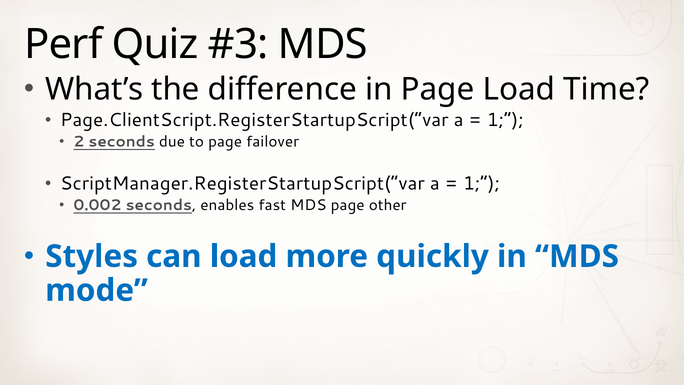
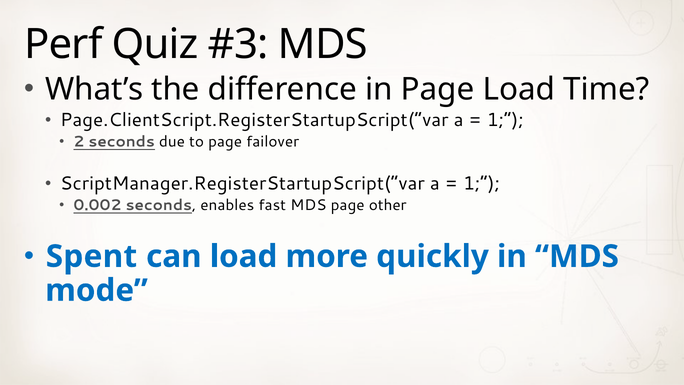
Styles: Styles -> Spent (91, 256)
